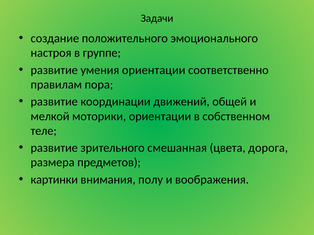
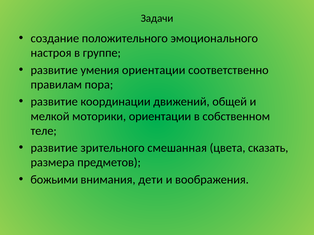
дорога: дорога -> сказать (268, 148)
картинки: картинки -> божьими (54, 180)
полу: полу -> дети (151, 180)
